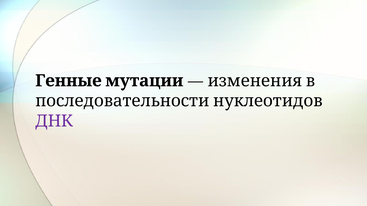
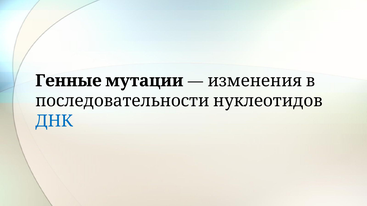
ДНК colour: purple -> blue (54, 121)
